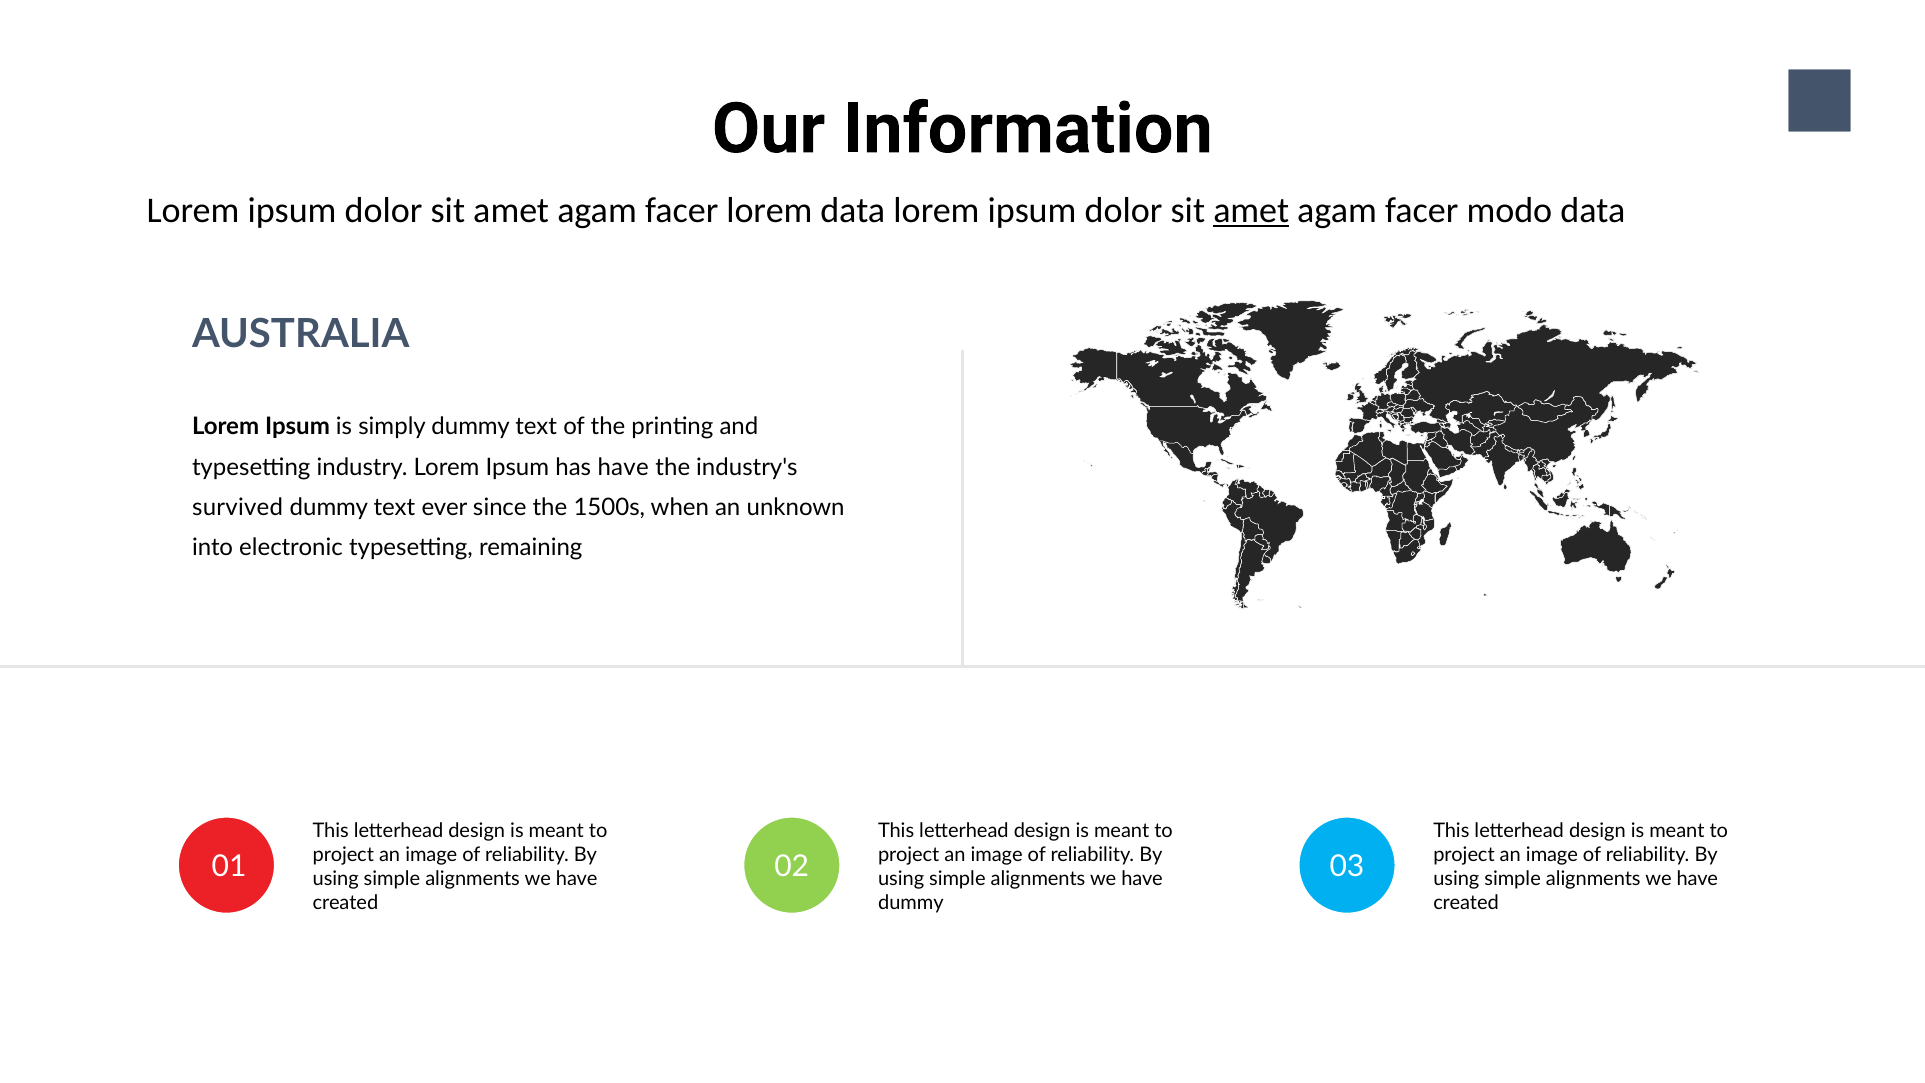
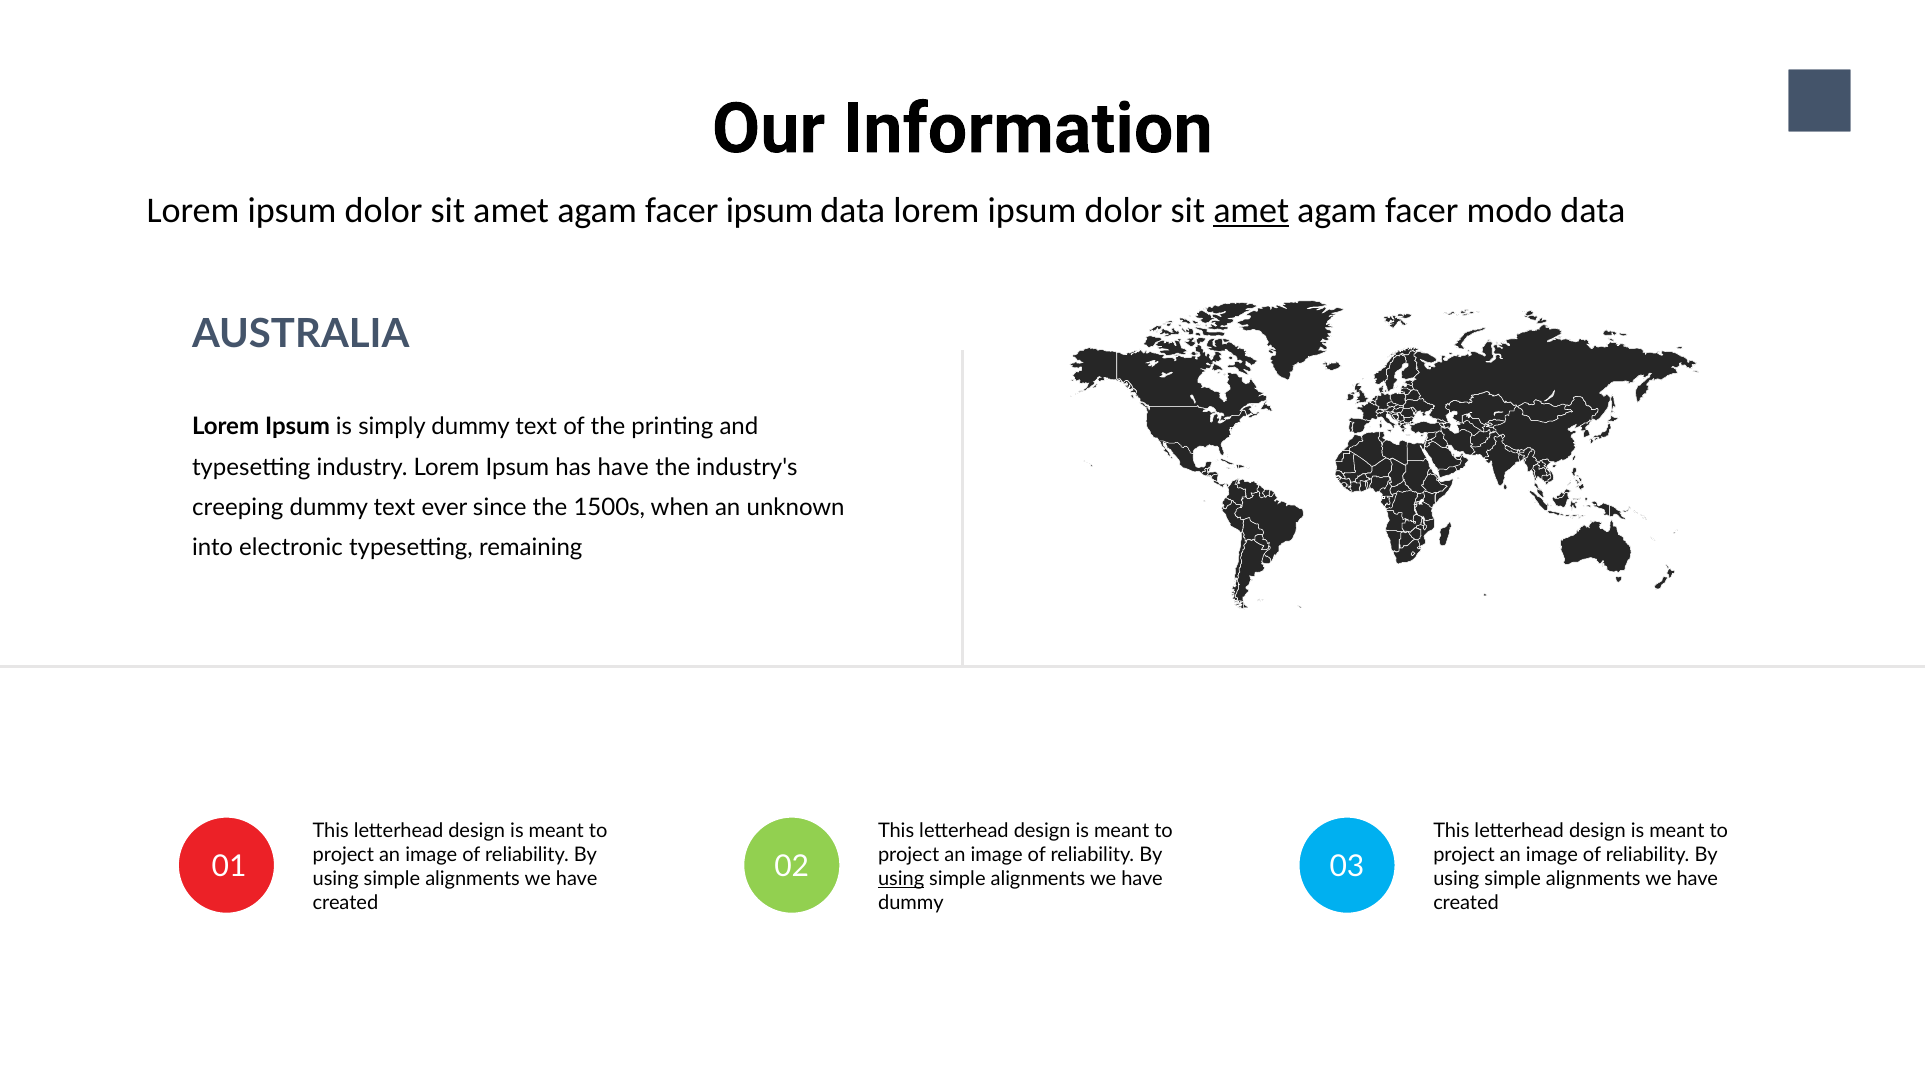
facer lorem: lorem -> ipsum (770, 211)
survived: survived -> creeping (238, 507)
using underline: none -> present (901, 878)
